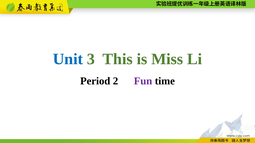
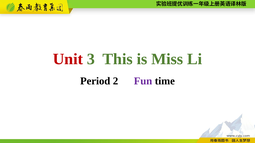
Unit colour: blue -> red (68, 59)
